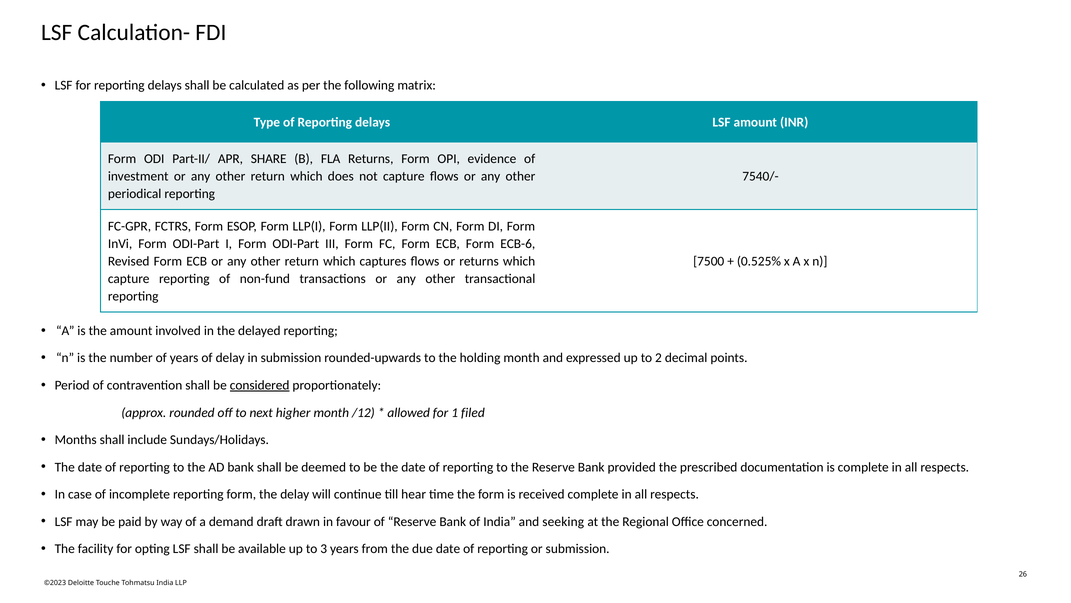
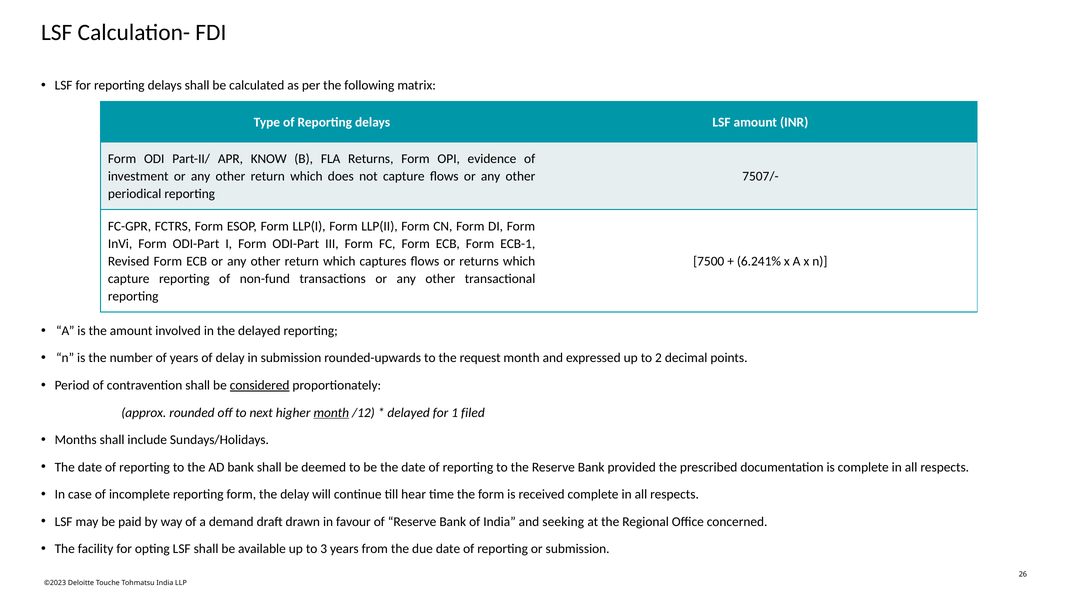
SHARE: SHARE -> KNOW (269, 159)
7540/-: 7540/- -> 7507/- (760, 176)
ECB-6: ECB-6 -> ECB-1 (518, 244)
0.525%: 0.525% -> 6.241% (759, 261)
holding: holding -> request (480, 358)
month underline: none -> present (331, 412)
allowed: allowed -> delayed (409, 412)
